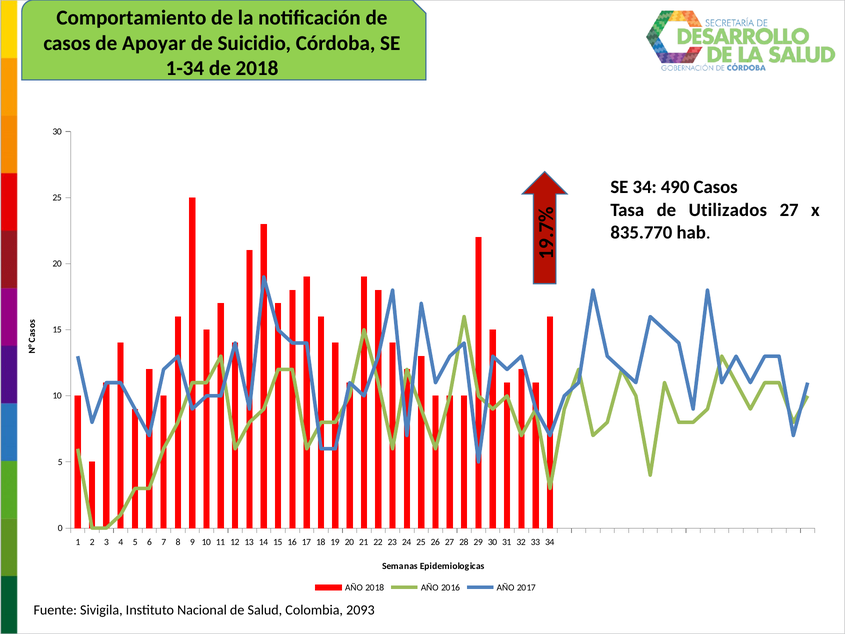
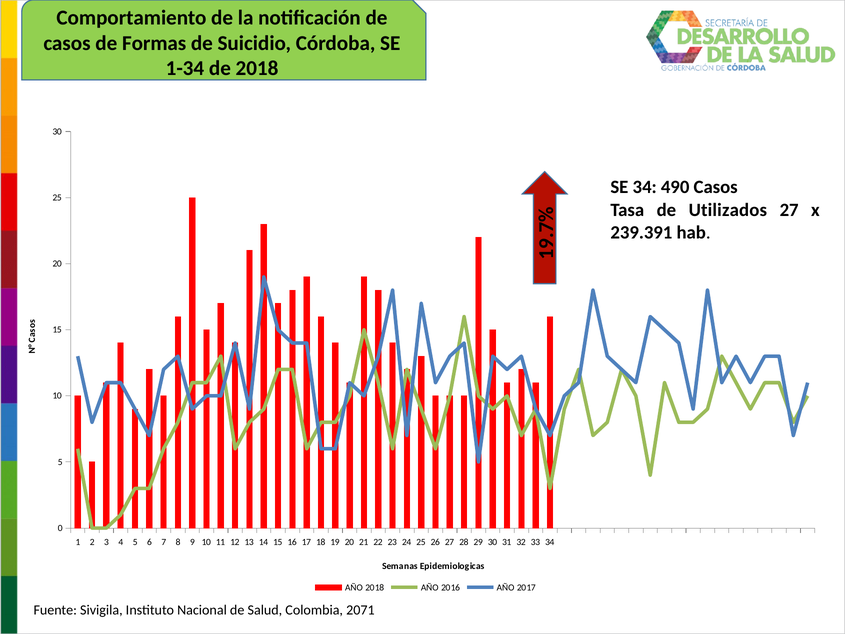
Apoyar: Apoyar -> Formas (154, 43)
835.770: 835.770 -> 239.391 (641, 232)
2093: 2093 -> 2071 (360, 610)
